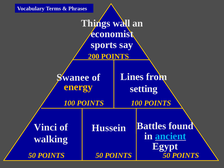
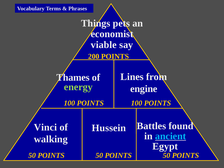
wall: wall -> pets (121, 23)
sports: sports -> viable (104, 45)
Swanee: Swanee -> Thames (73, 77)
energy colour: yellow -> light green (78, 87)
setting: setting -> engine (144, 89)
